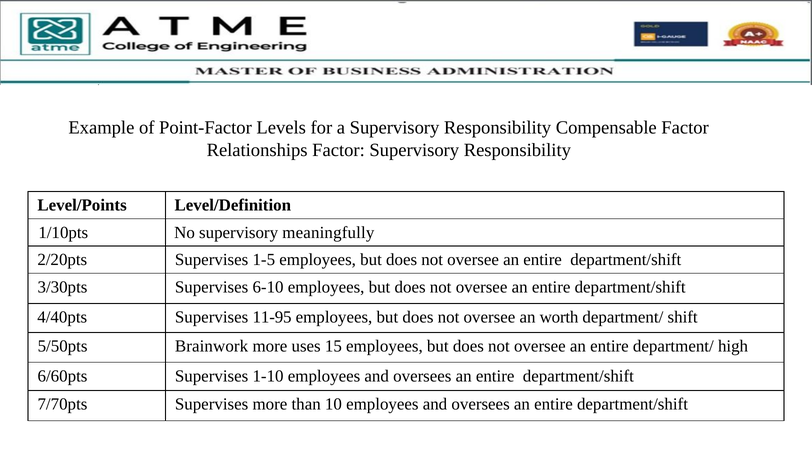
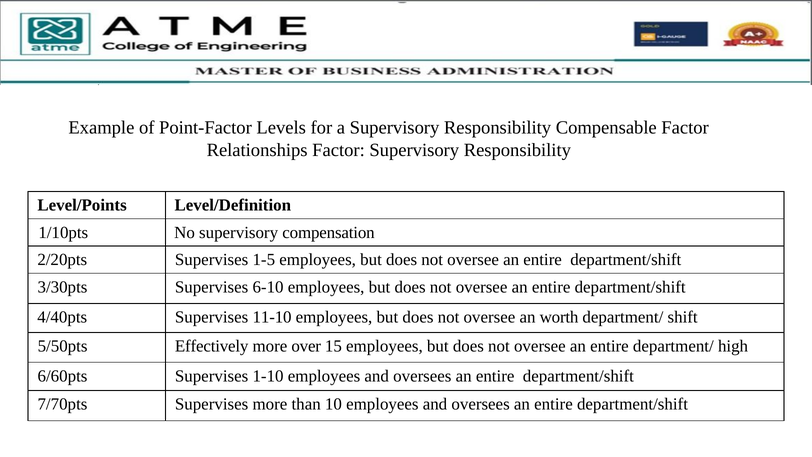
meaningfully: meaningfully -> compensation (329, 232)
11-95: 11-95 -> 11-10 (272, 317)
Brainwork: Brainwork -> Effectively (212, 346)
uses: uses -> over (306, 346)
